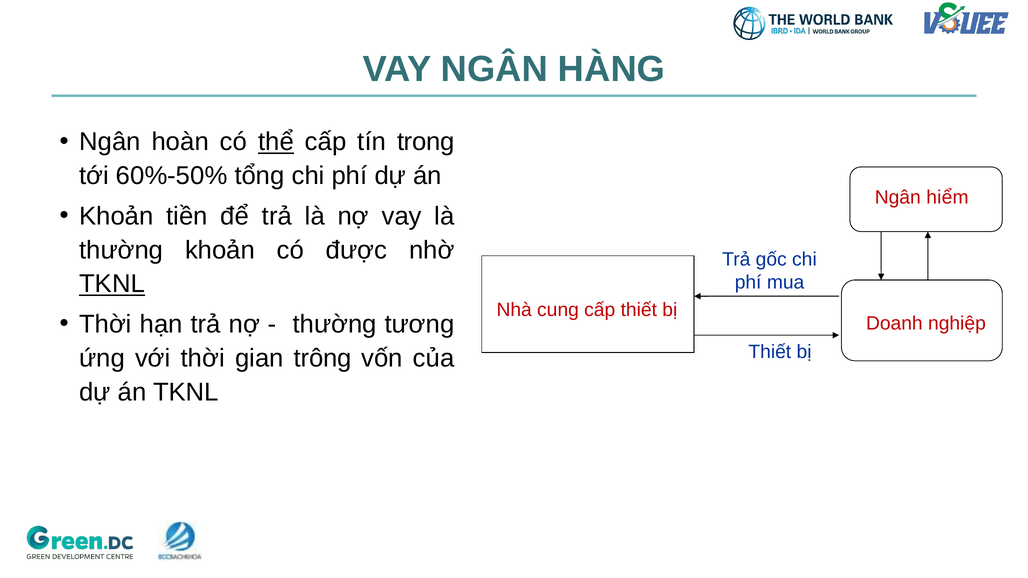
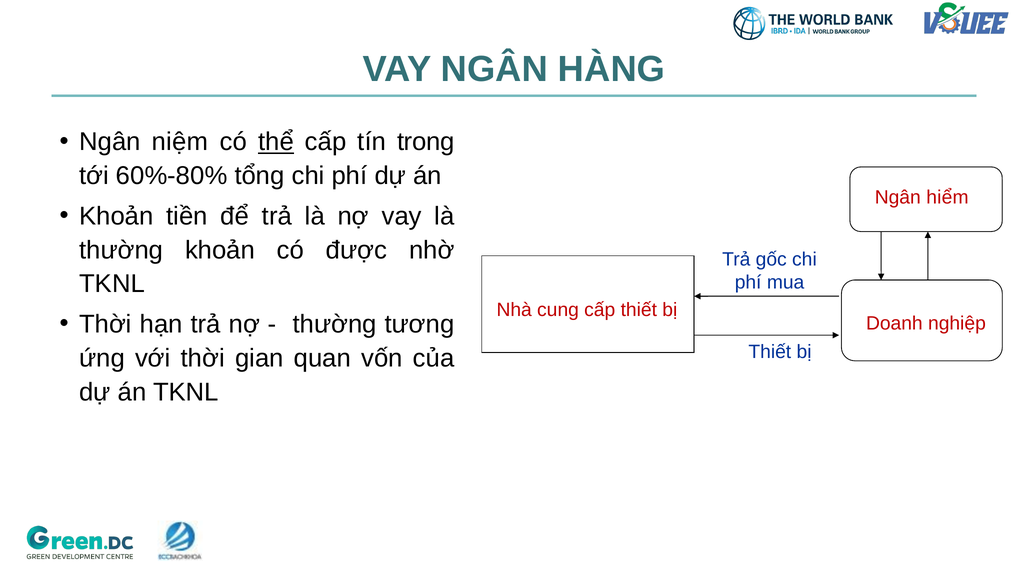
hoàn: hoàn -> niệm (180, 142)
60%-50%: 60%-50% -> 60%-80% (172, 176)
TKNL underline: present -> none (112, 284)
trông: trông -> quan (322, 358)
